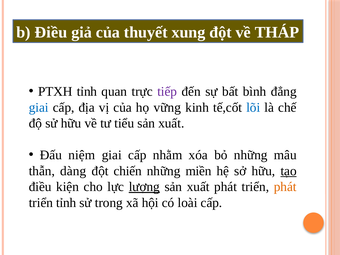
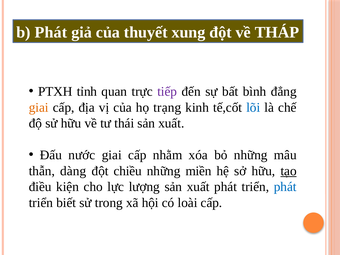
b Điều: Điều -> Phát (51, 32)
giai colour: blue -> orange (39, 107)
vững: vững -> trạng (167, 107)
tiểu: tiểu -> thái (124, 123)
niệm: niệm -> nước (82, 155)
chiến: chiến -> chiều (128, 171)
lượng underline: present -> none (144, 187)
phát colour: orange -> blue (285, 187)
triển tỉnh: tỉnh -> biết (66, 203)
